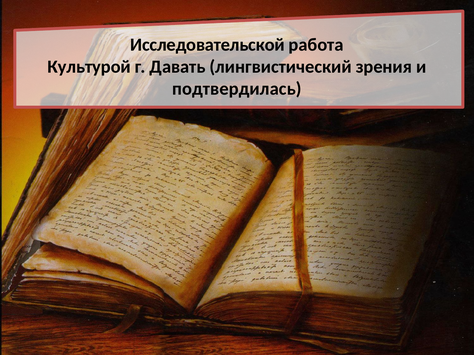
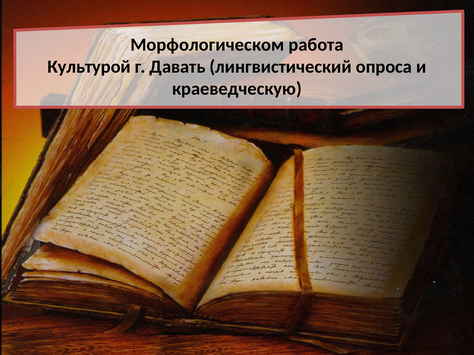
Исследовательской: Исследовательской -> Морфологическом (207, 45)
зрения: зрения -> опроса (384, 67)
подтвердилась: подтвердилась -> краеведческую (237, 89)
